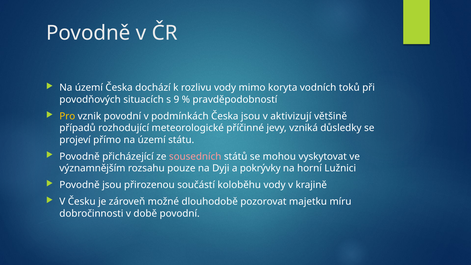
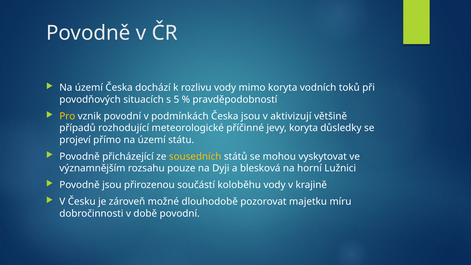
9: 9 -> 5 (176, 99)
jevy vzniká: vzniká -> koryta (304, 128)
sousedních colour: pink -> yellow (195, 156)
pokrývky: pokrývky -> blesková (260, 168)
